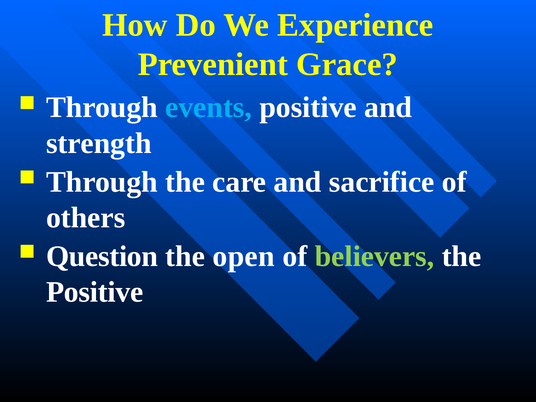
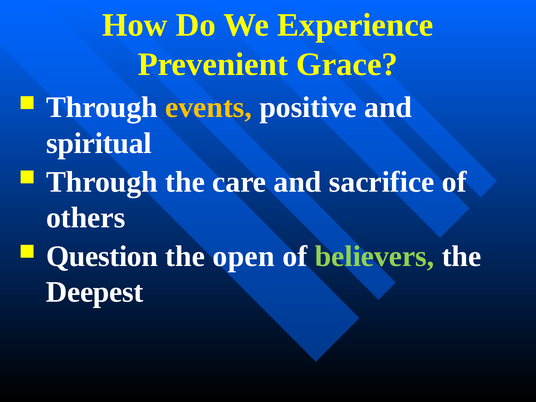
events colour: light blue -> yellow (209, 108)
strength: strength -> spiritual (99, 143)
Positive: Positive -> Deepest (95, 292)
